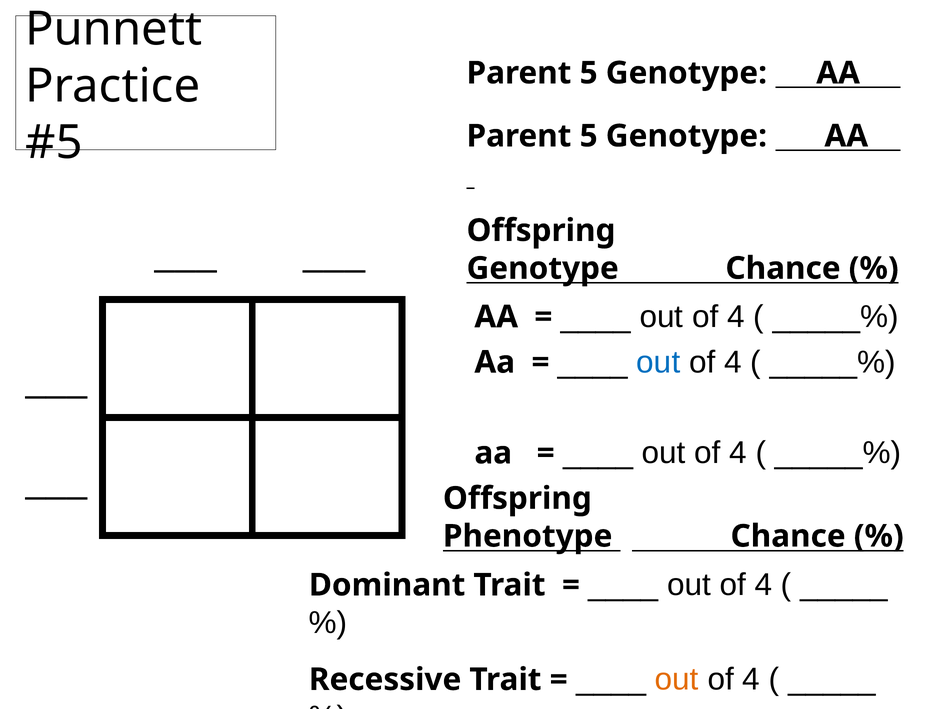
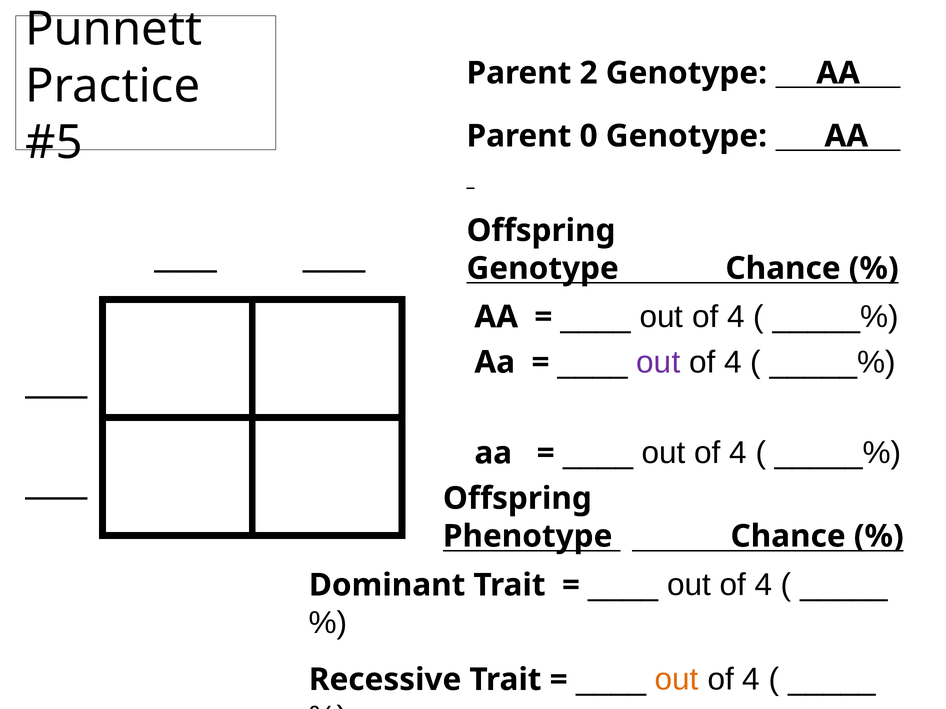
5: 5 -> 2 (589, 73)
5: 5 -> 0 (589, 136)
out colour: blue -> purple (658, 363)
